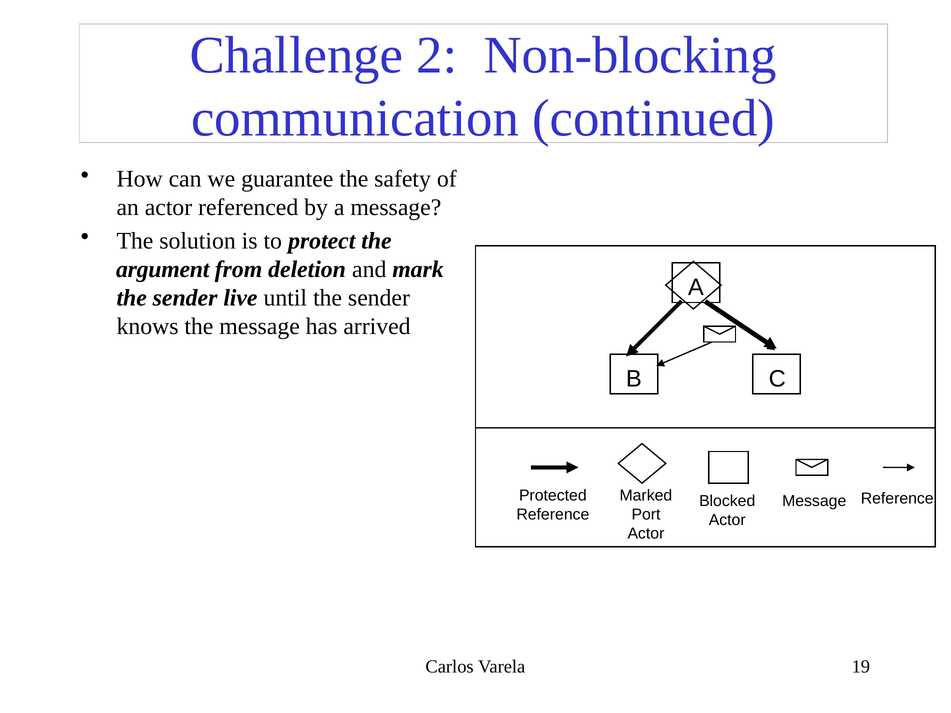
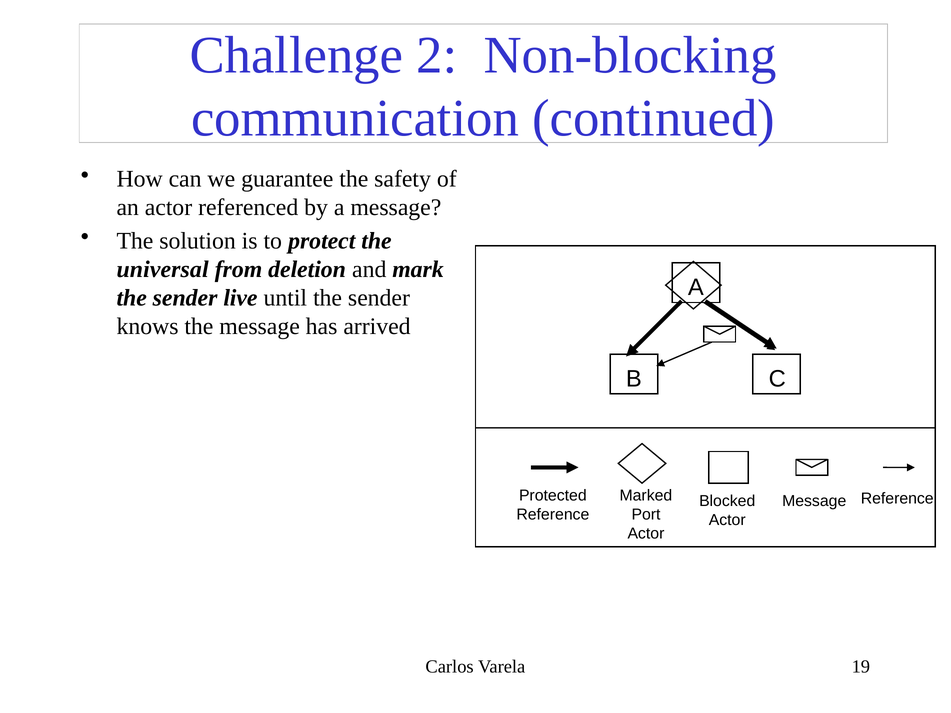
argument: argument -> universal (163, 270)
